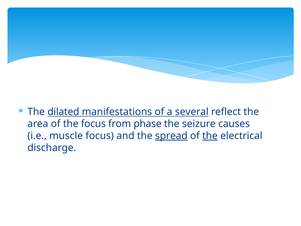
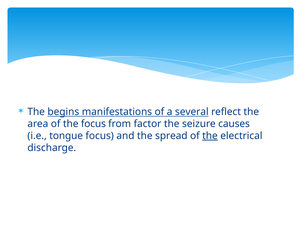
dilated: dilated -> begins (63, 112)
phase: phase -> factor (148, 124)
muscle: muscle -> tongue (66, 136)
spread underline: present -> none (171, 136)
